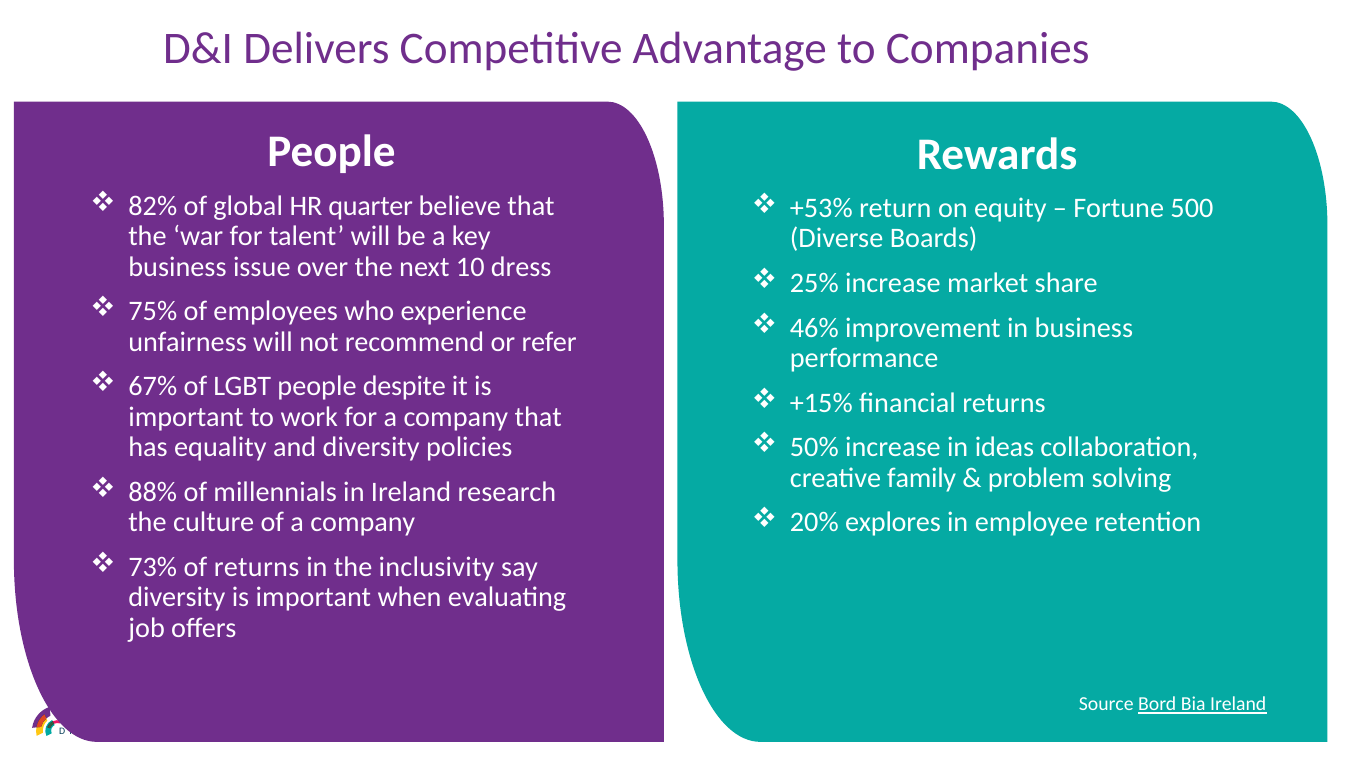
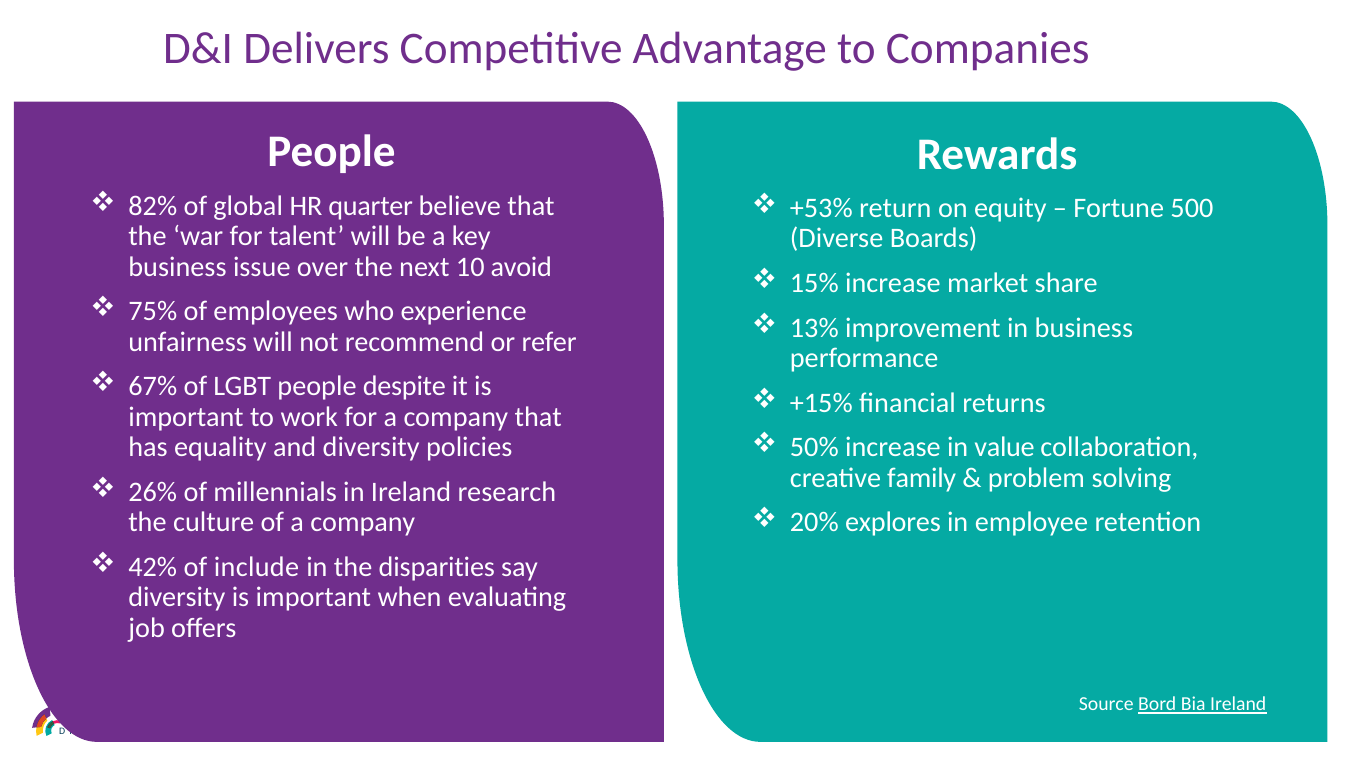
dress: dress -> avoid (521, 267)
25%: 25% -> 15% (814, 283)
46%: 46% -> 13% (814, 328)
ideas: ideas -> value (1005, 448)
88%: 88% -> 26% (153, 492)
73%: 73% -> 42% (153, 567)
of returns: returns -> include (257, 567)
inclusivity: inclusivity -> disparities (437, 567)
